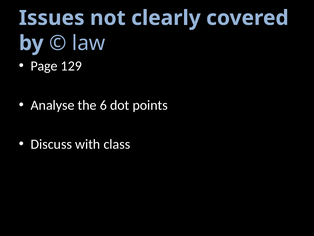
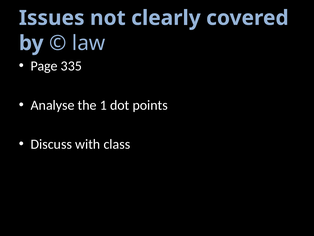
129: 129 -> 335 (71, 66)
6: 6 -> 1 (103, 105)
